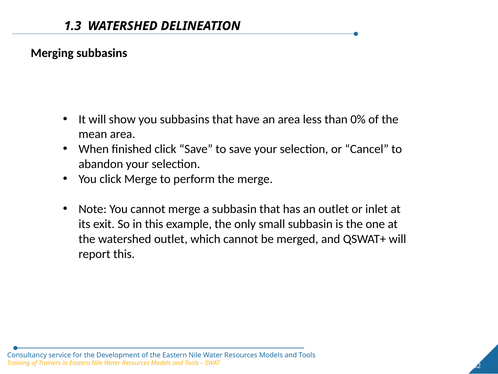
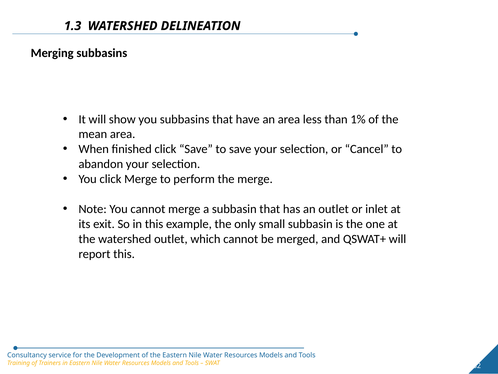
0%: 0% -> 1% (358, 119)
